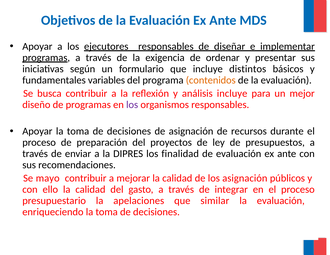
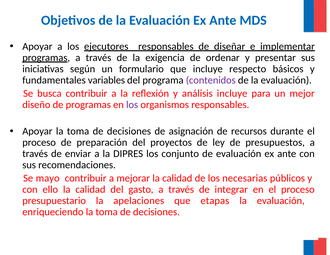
distintos: distintos -> respecto (248, 69)
contenidos colour: orange -> purple (211, 80)
finalidad: finalidad -> conjunto (180, 154)
los asignación: asignación -> necesarias (245, 179)
similar: similar -> etapas (215, 201)
